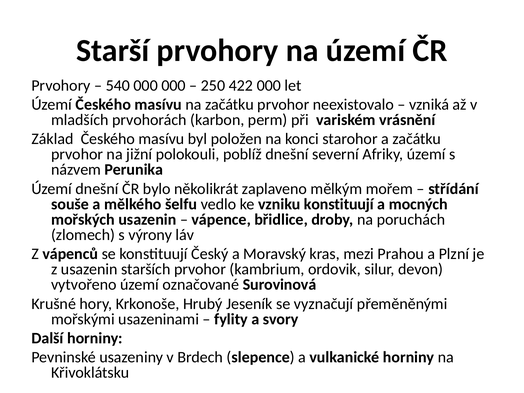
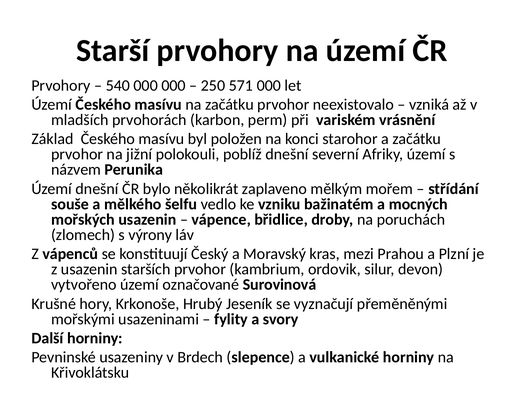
422: 422 -> 571 (241, 85)
vzniku konstituují: konstituují -> bažinatém (339, 204)
